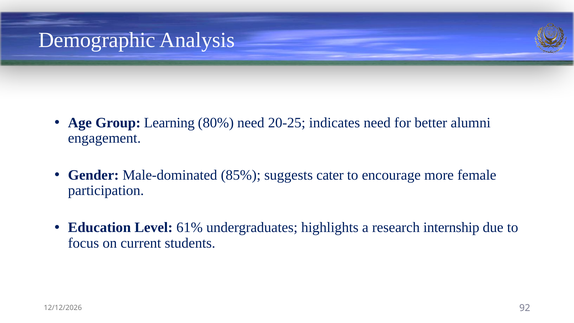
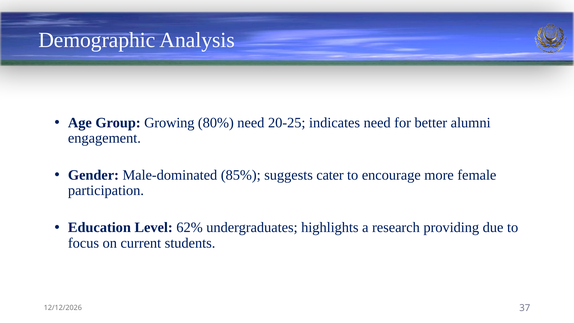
Learning: Learning -> Growing (169, 123)
61%: 61% -> 62% (190, 227)
internship: internship -> providing (451, 227)
92: 92 -> 37 (525, 308)
